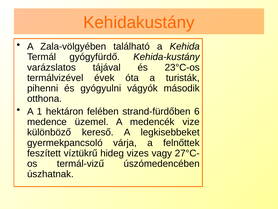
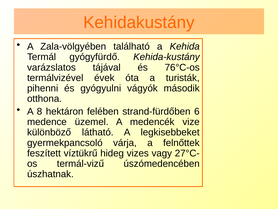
23°C-os: 23°C-os -> 76°C-os (182, 67)
1: 1 -> 8 (39, 111)
kereső: kereső -> látható (98, 132)
